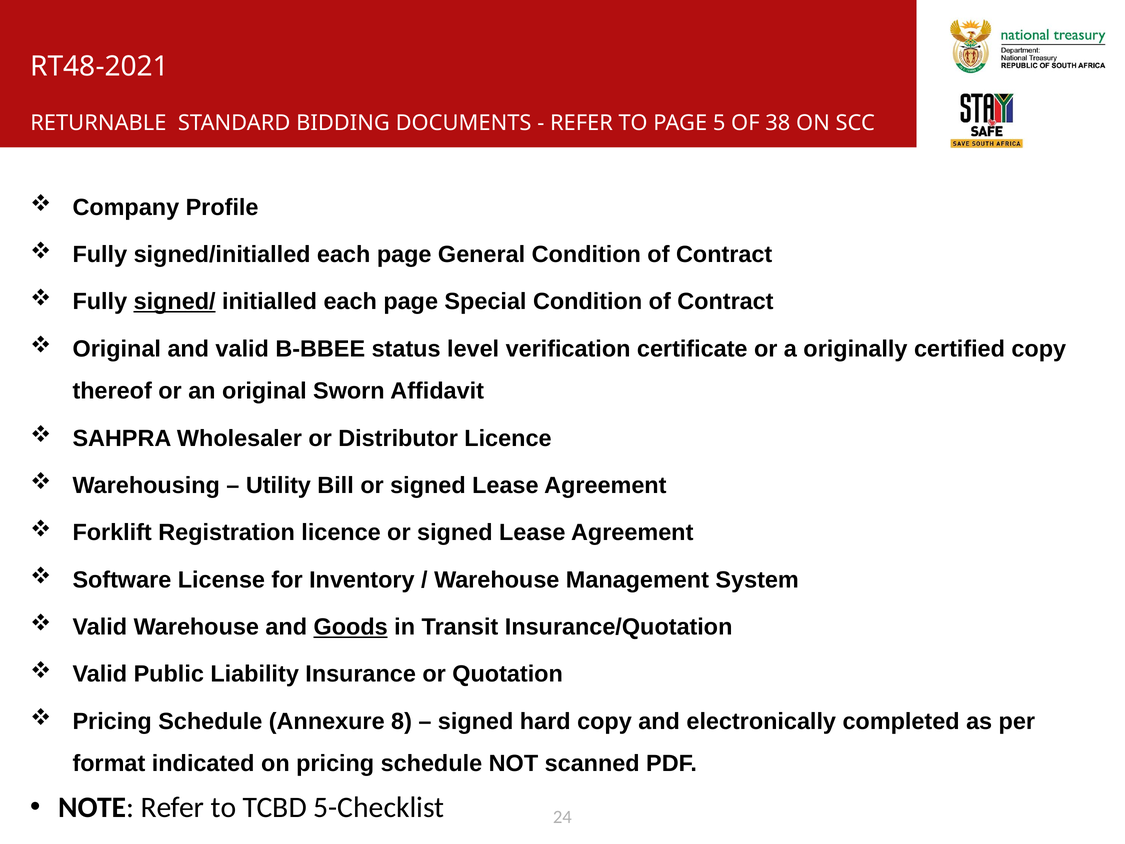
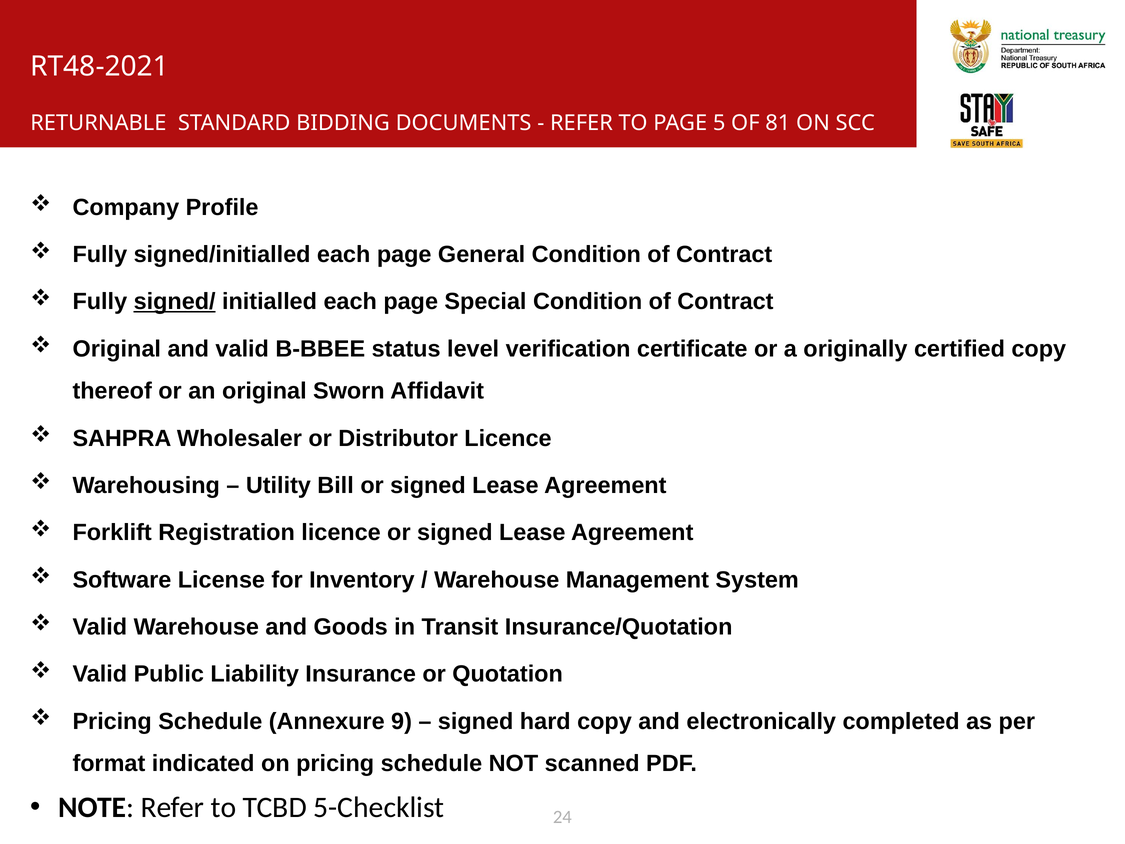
38: 38 -> 81 (778, 123)
Goods underline: present -> none (351, 627)
8: 8 -> 9 (402, 721)
